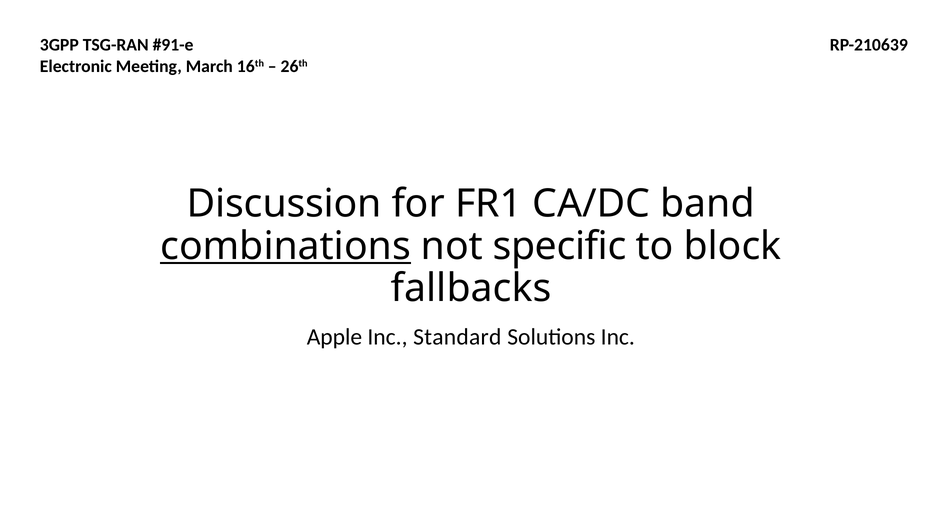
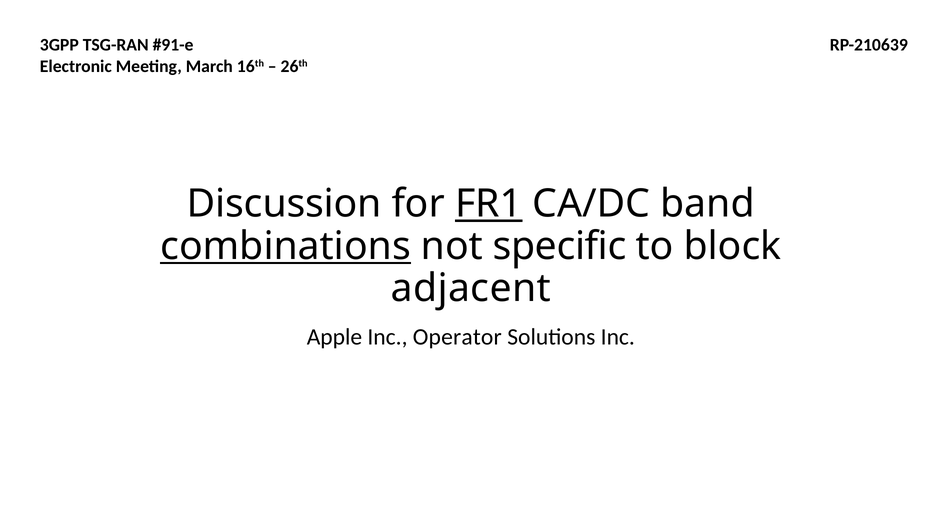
FR1 underline: none -> present (489, 204)
fallbacks: fallbacks -> adjacent (471, 288)
Standard: Standard -> Operator (457, 337)
